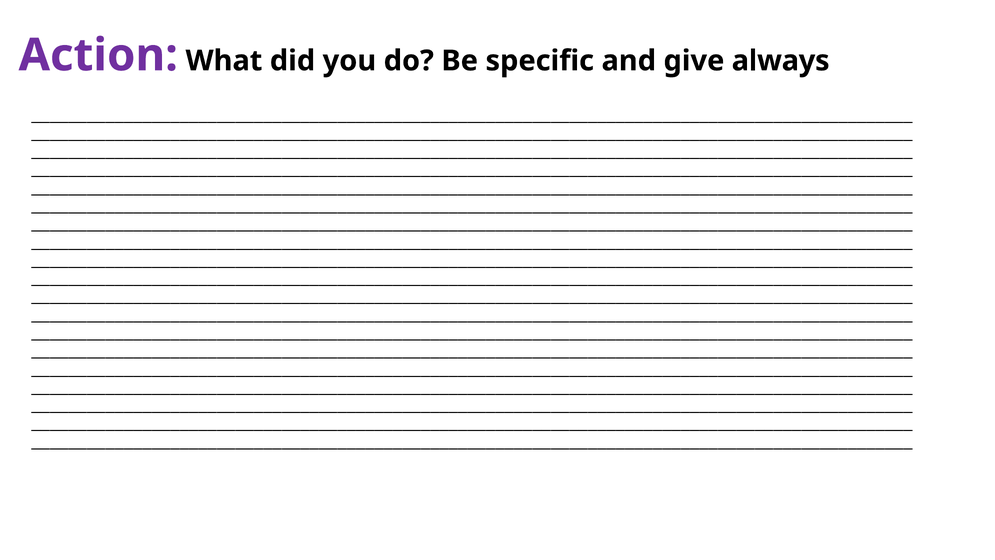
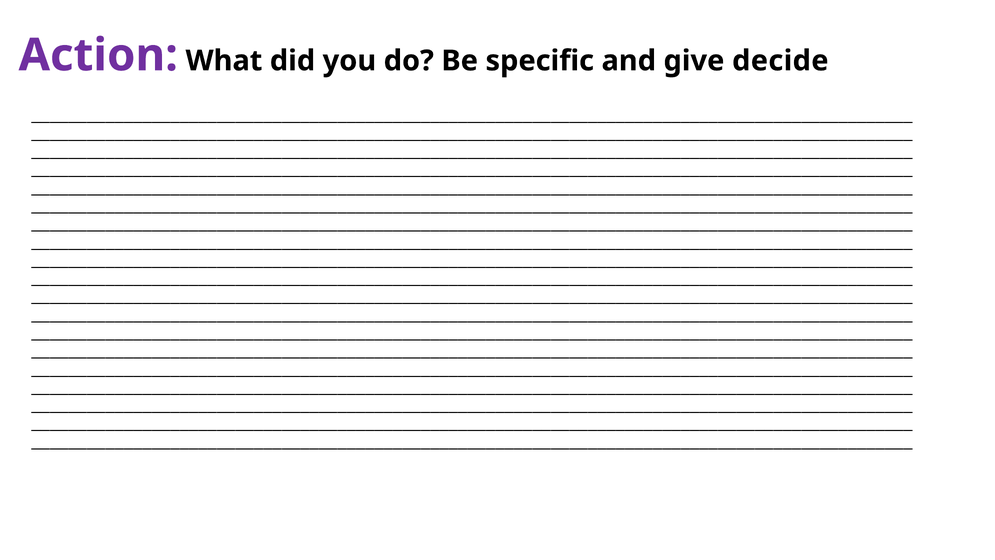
always: always -> decide (780, 61)
